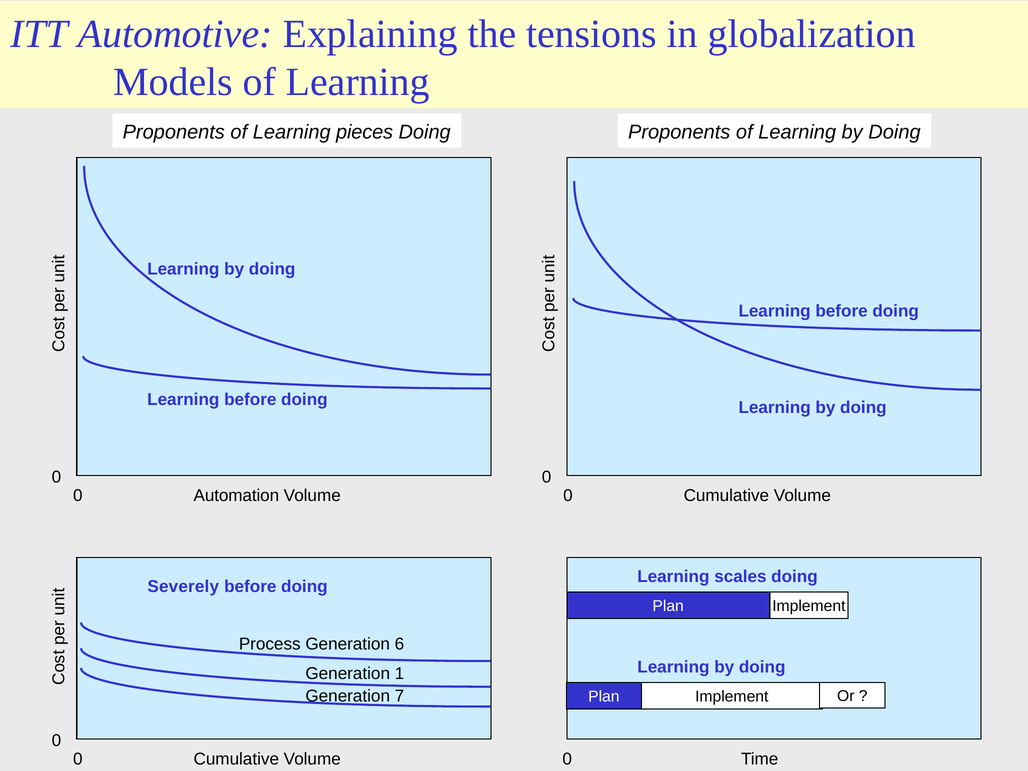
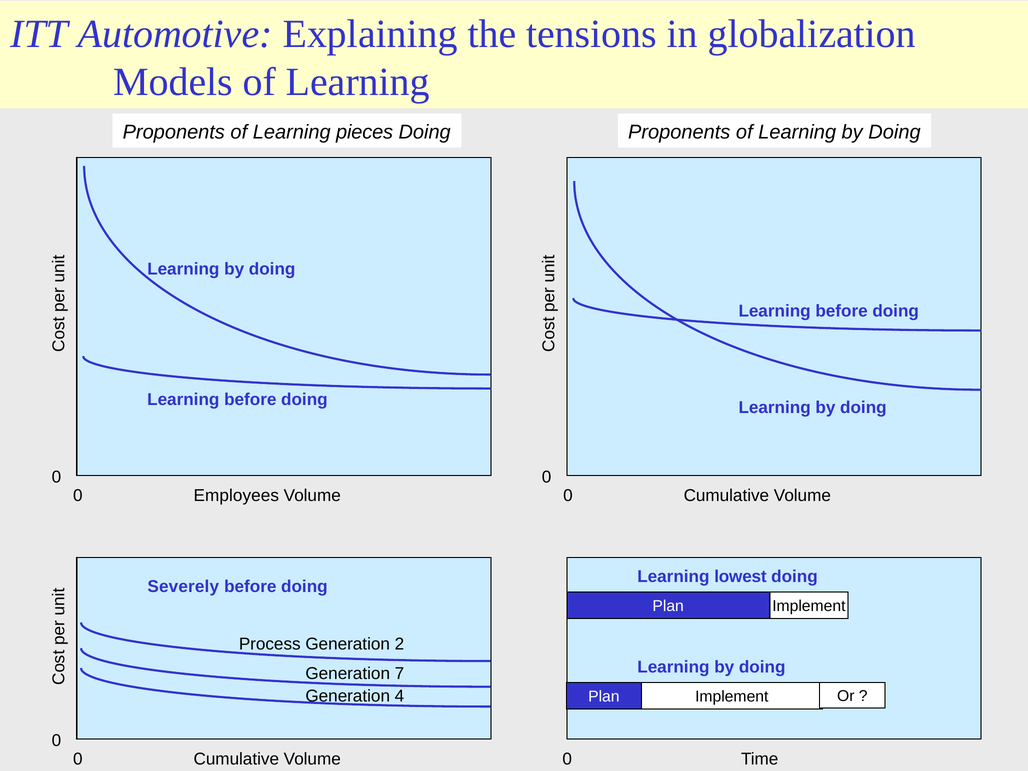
Automation: Automation -> Employees (236, 496)
scales: scales -> lowest (740, 577)
6: 6 -> 2 (399, 644)
1: 1 -> 7 (399, 673)
7: 7 -> 4 (399, 696)
